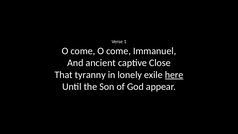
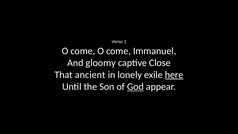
ancient: ancient -> gloomy (101, 63)
tyranny: tyranny -> ancient (90, 75)
God underline: none -> present (135, 87)
